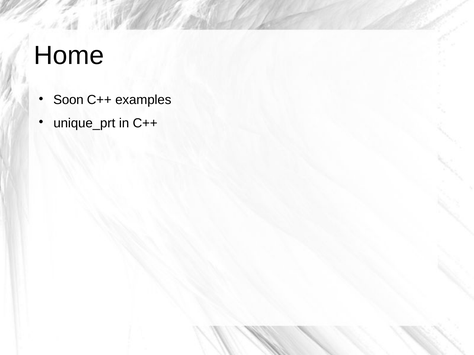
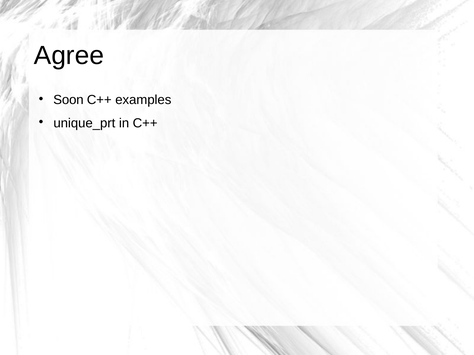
Home: Home -> Agree (69, 55)
